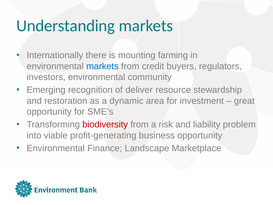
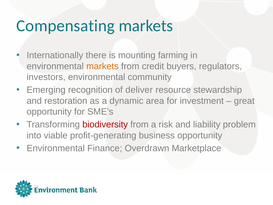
Understanding: Understanding -> Compensating (66, 26)
markets colour: blue -> orange (102, 66)
Landscape: Landscape -> Overdrawn (147, 148)
